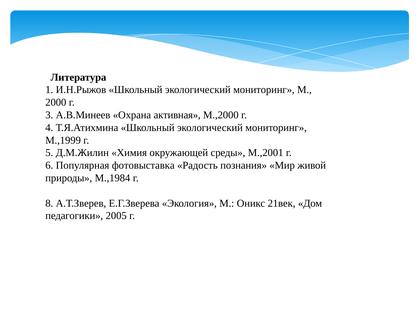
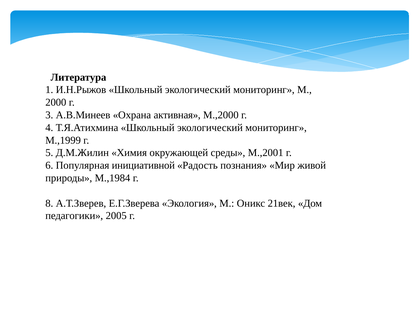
фотовыставка: фотовыставка -> инициативной (143, 165)
